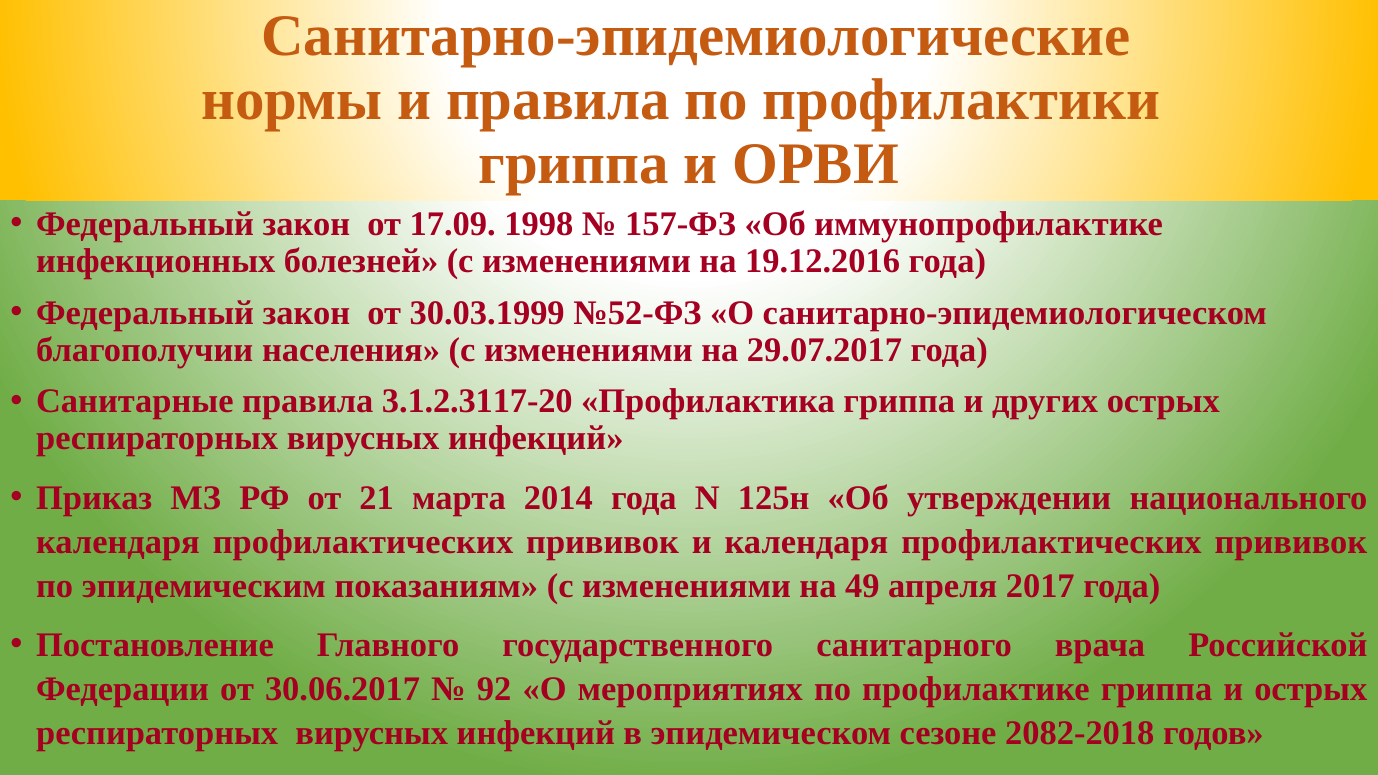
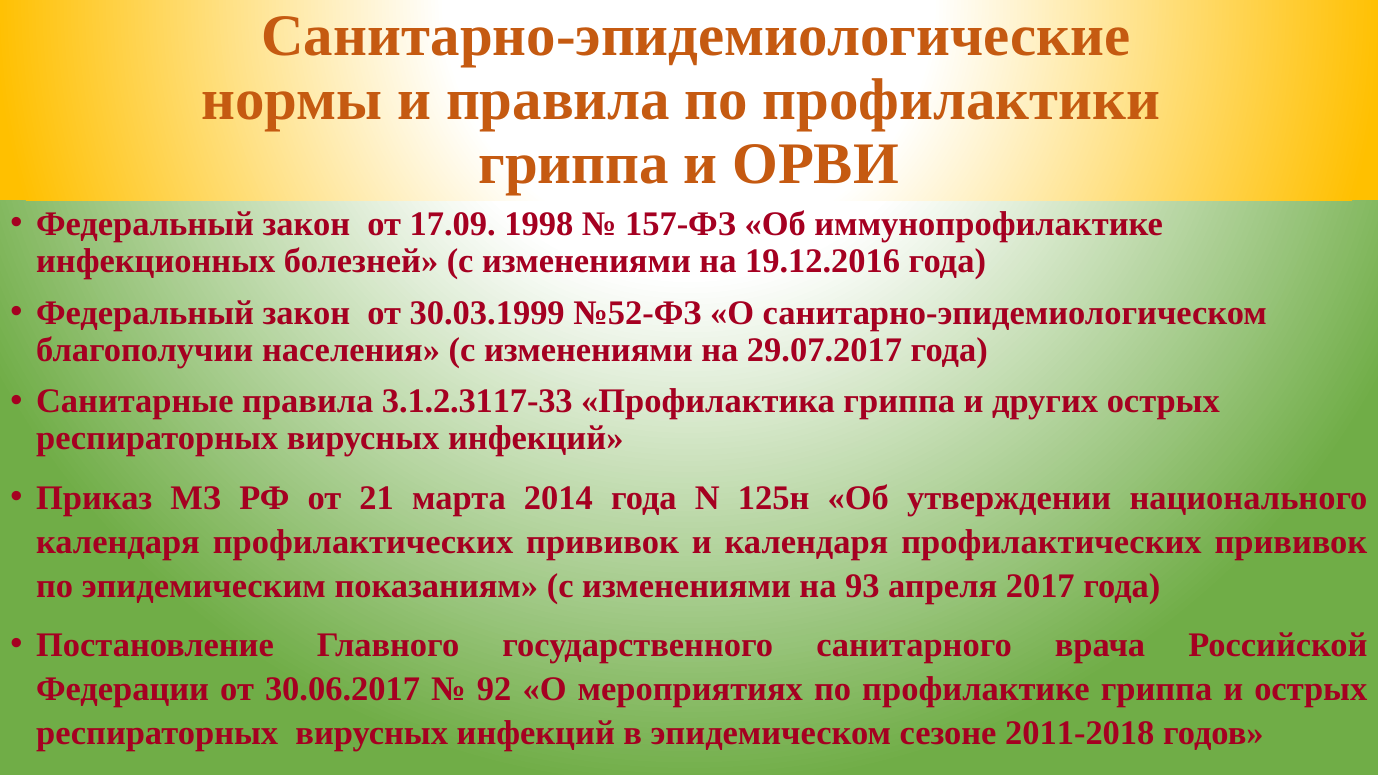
3.1.2.3117-20: 3.1.2.3117-20 -> 3.1.2.3117-33 (477, 401)
49: 49 -> 93 (862, 586)
2082-2018: 2082-2018 -> 2011-2018 (1080, 733)
